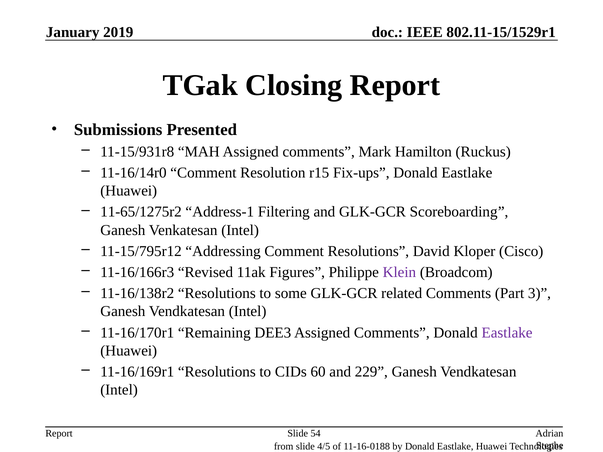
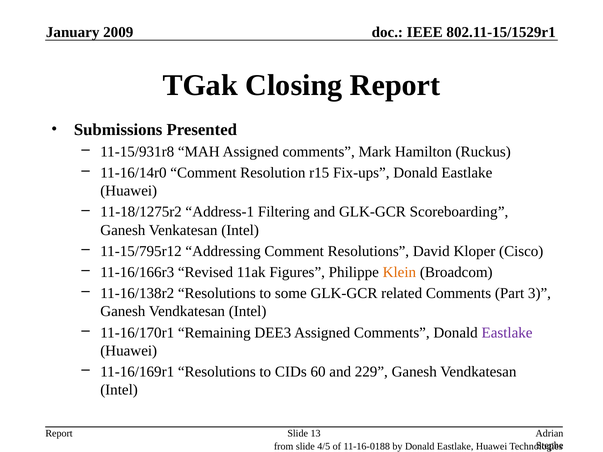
2019: 2019 -> 2009 (118, 32)
11-65/1275r2: 11-65/1275r2 -> 11-18/1275r2 (141, 212)
Klein colour: purple -> orange (399, 272)
54: 54 -> 13 (316, 434)
